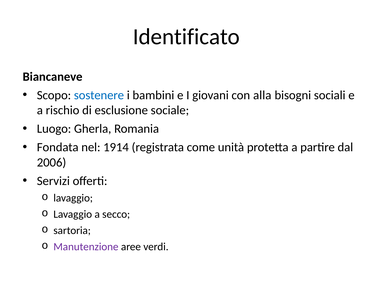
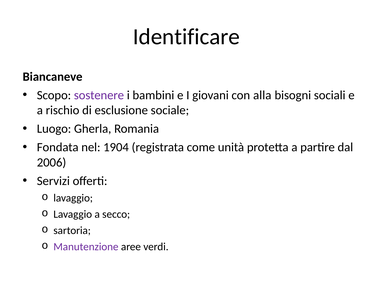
Identificato: Identificato -> Identificare (186, 37)
sostenere colour: blue -> purple (99, 95)
1914: 1914 -> 1904 (116, 147)
